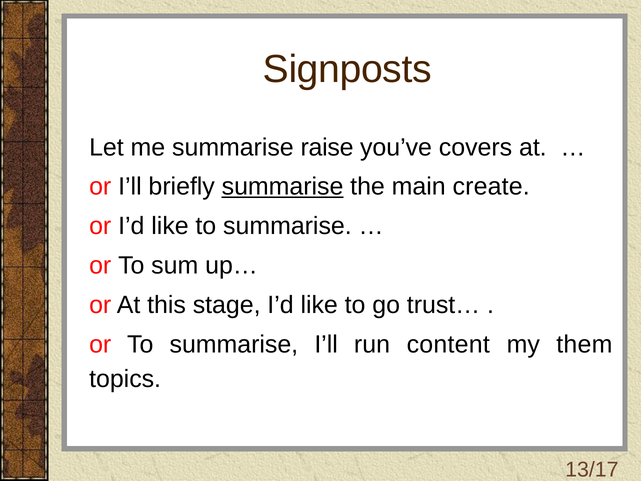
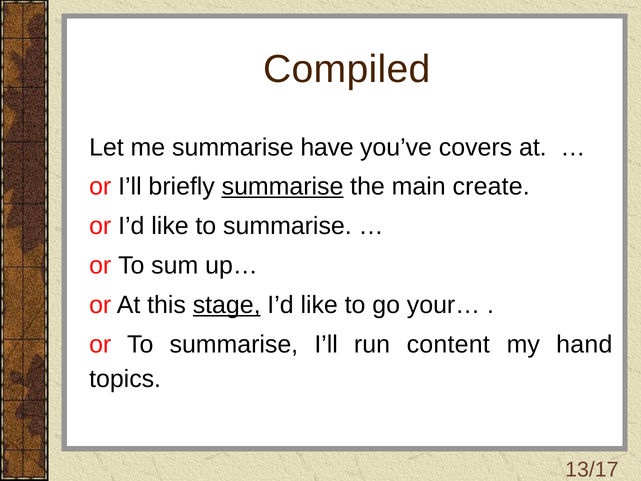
Signposts: Signposts -> Compiled (347, 69)
raise: raise -> have (327, 147)
stage underline: none -> present (227, 305)
trust…: trust… -> your… (444, 305)
them: them -> hand (584, 344)
